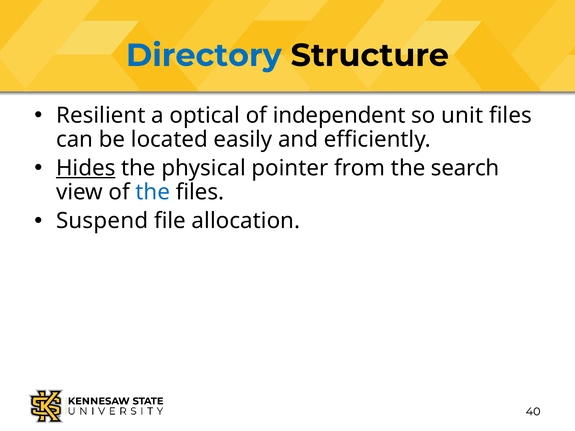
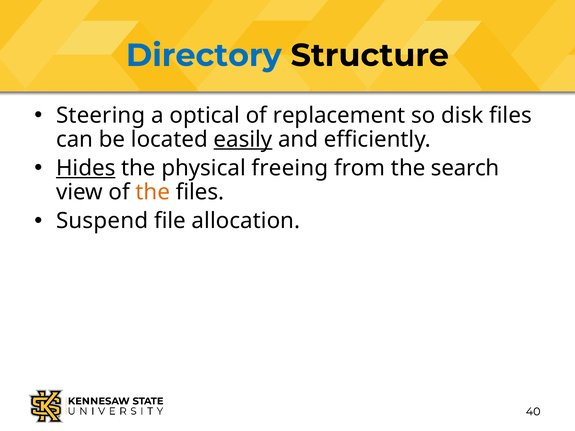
Resilient: Resilient -> Steering (101, 115)
independent: independent -> replacement (339, 115)
unit: unit -> disk (462, 115)
easily underline: none -> present (243, 140)
pointer: pointer -> freeing (290, 168)
the colour: blue -> orange (153, 192)
